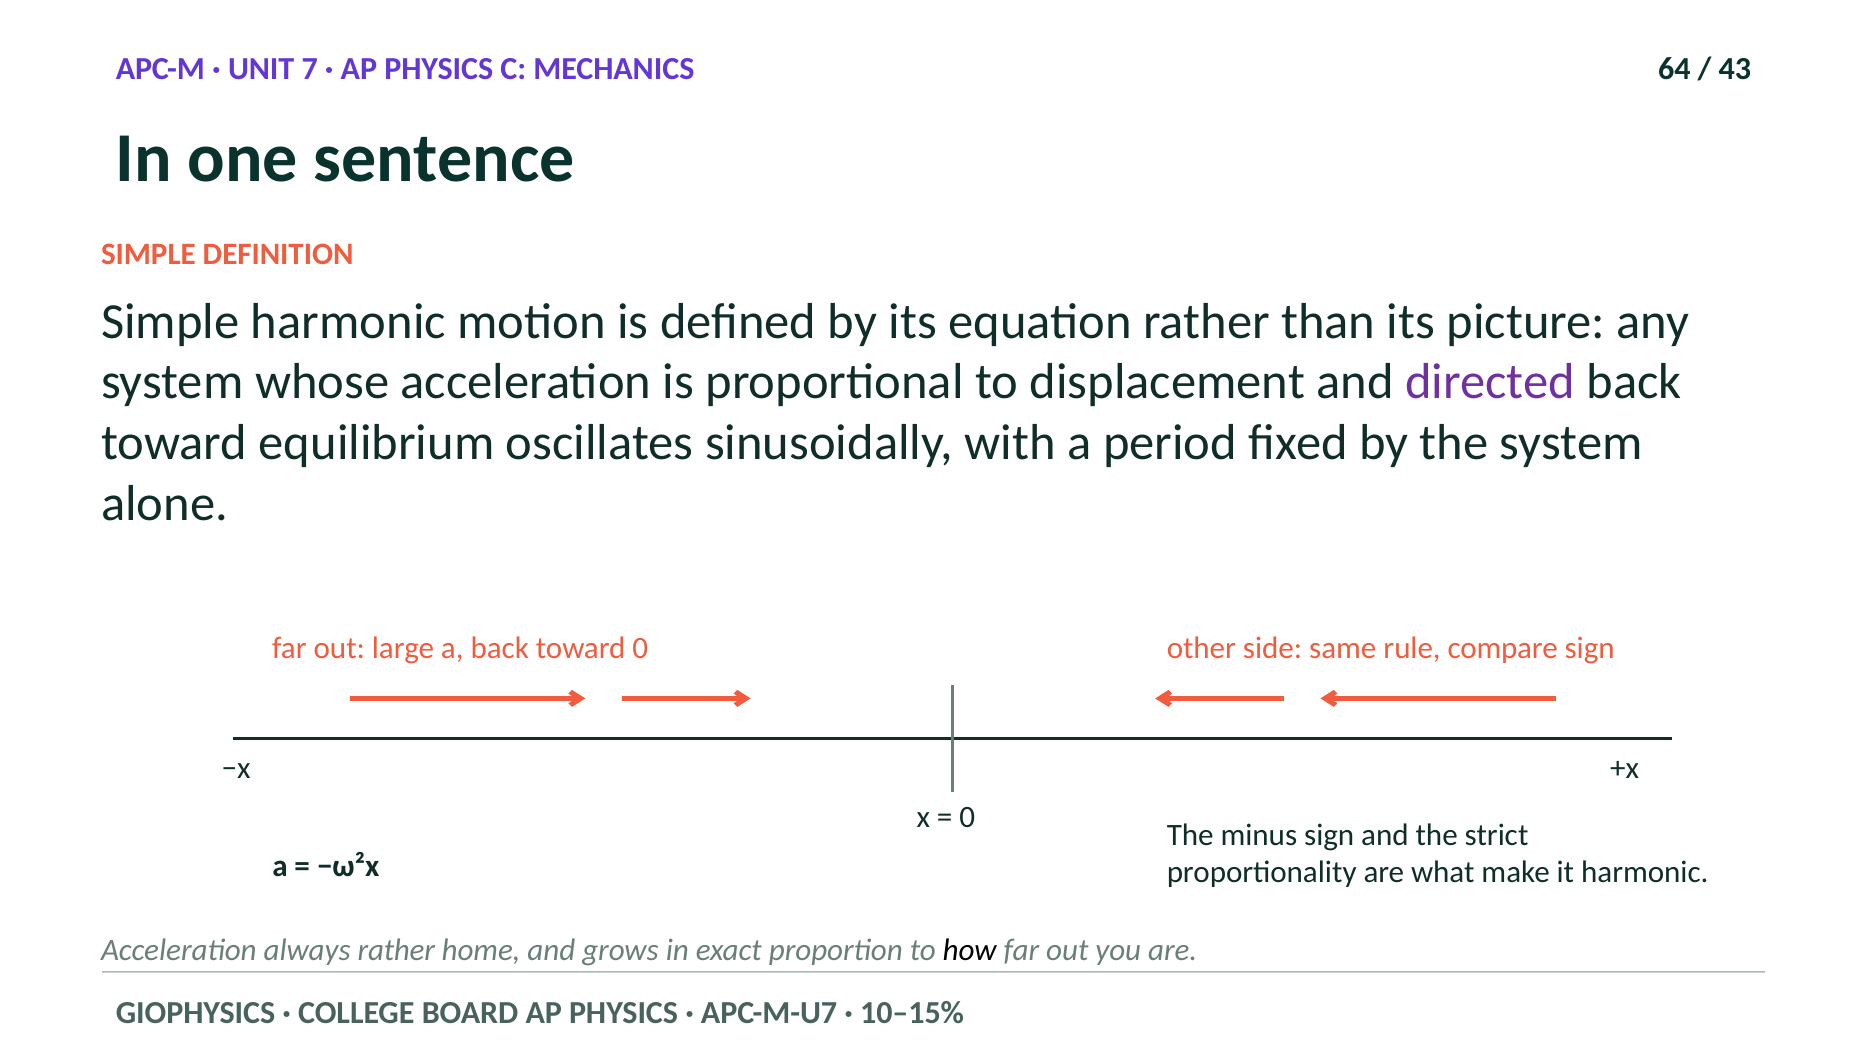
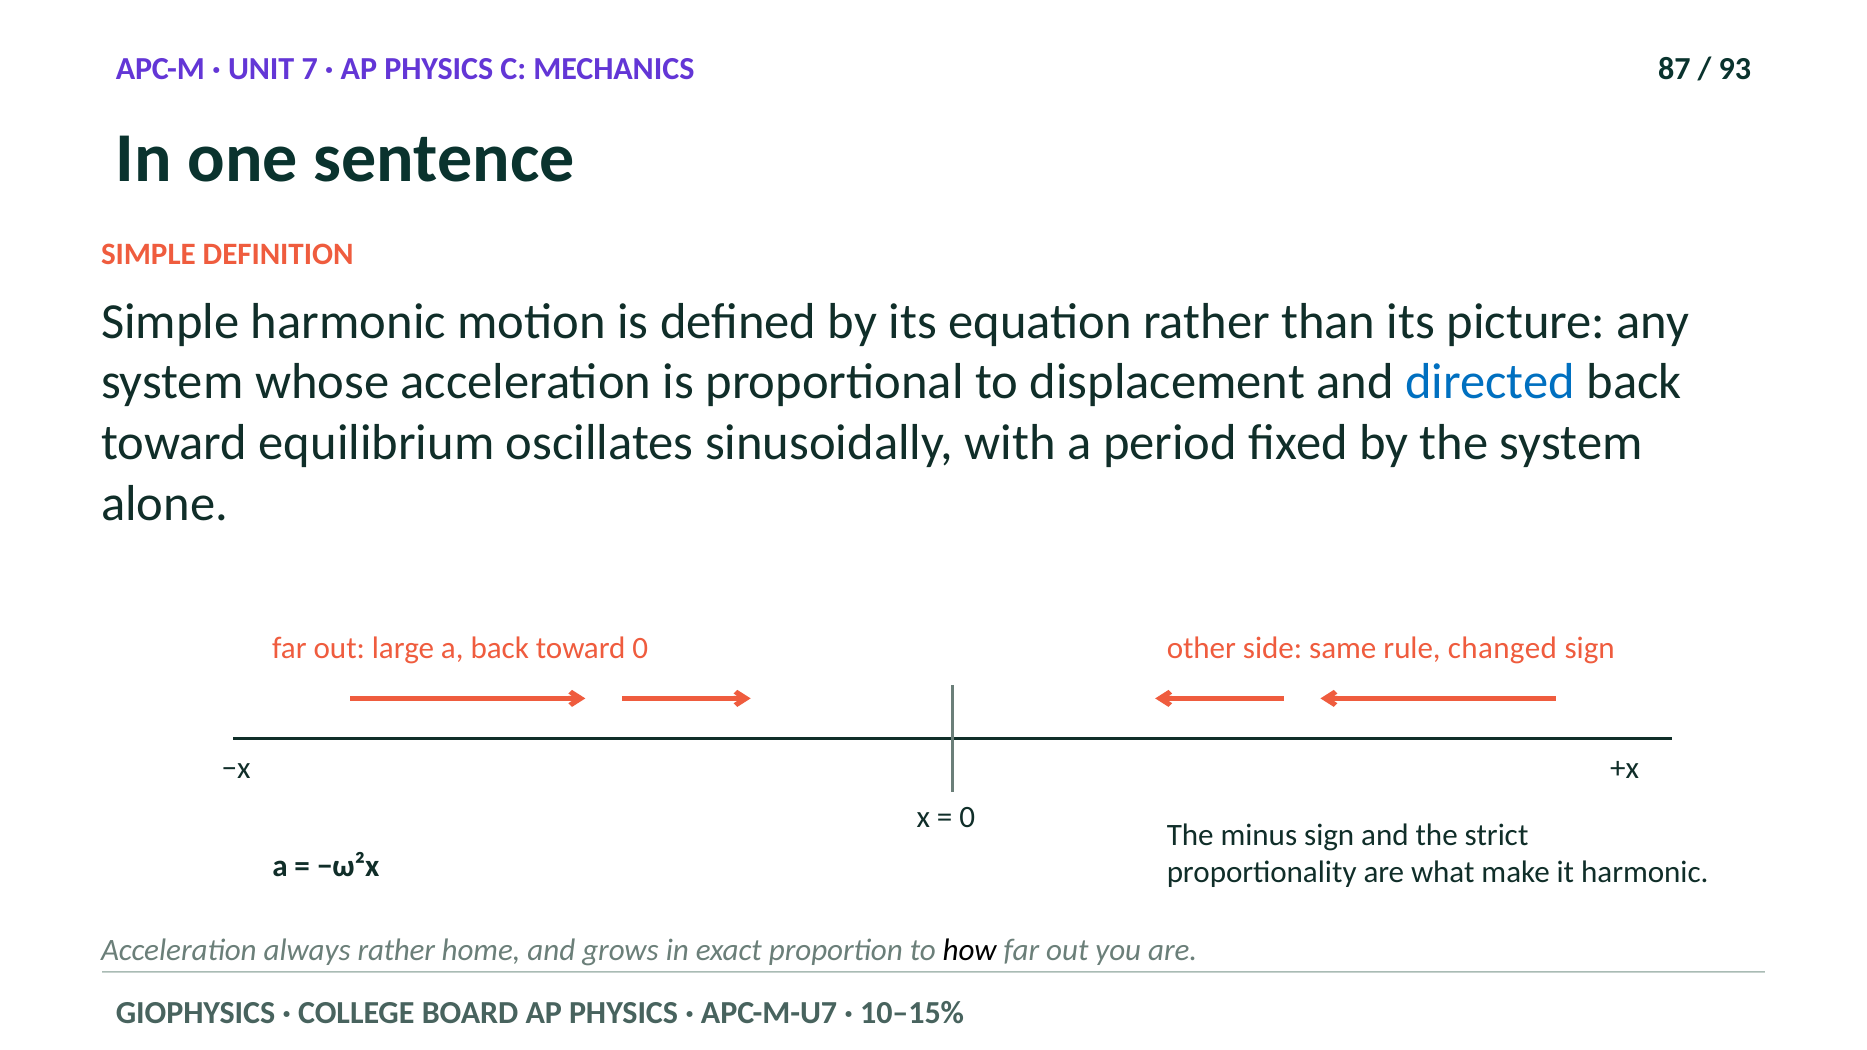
64: 64 -> 87 (1674, 69)
43: 43 -> 93 (1735, 69)
directed colour: purple -> blue (1490, 382)
compare: compare -> changed (1502, 648)
